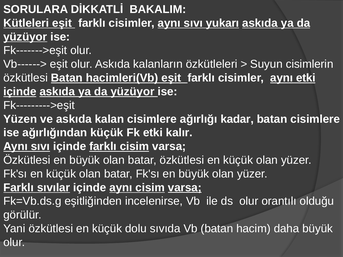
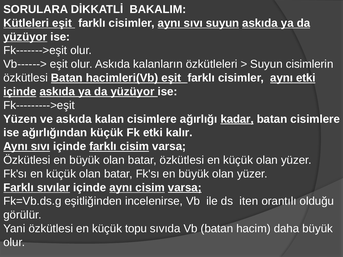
sıvı yukarı: yukarı -> suyun (223, 23)
kadar underline: none -> present (237, 119)
ds olur: olur -> iten (249, 201)
dolu: dolu -> topu (136, 229)
